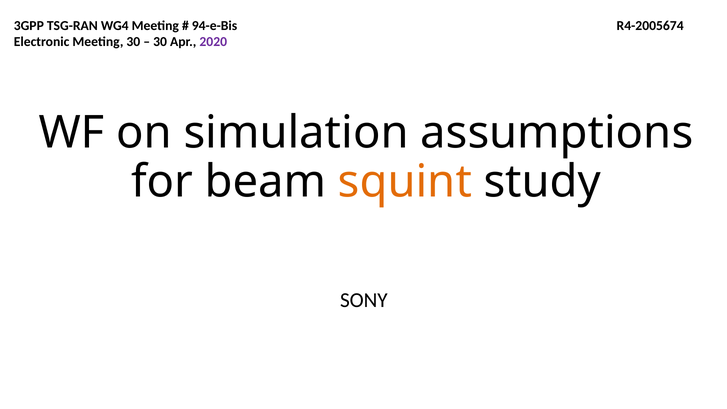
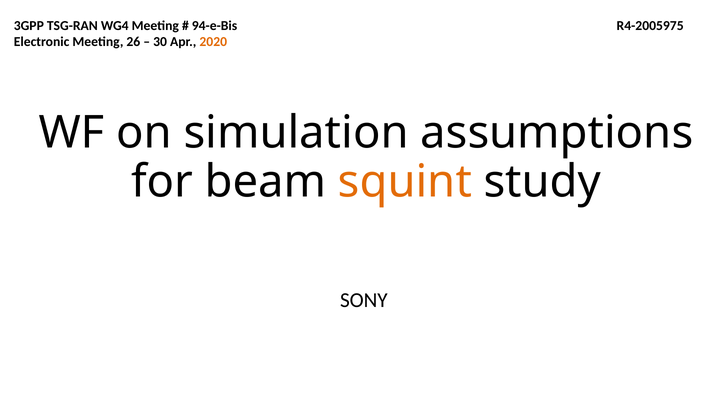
R4-2005674: R4-2005674 -> R4-2005975 (650, 26)
Meeting 30: 30 -> 26 (133, 42)
2020 colour: purple -> orange (213, 42)
